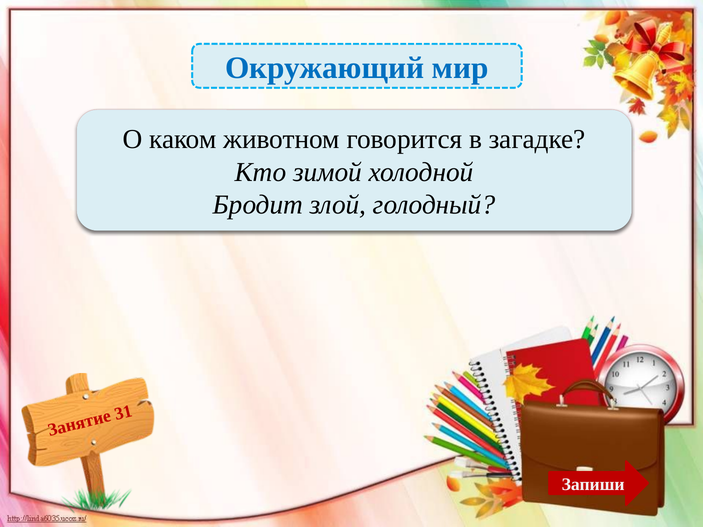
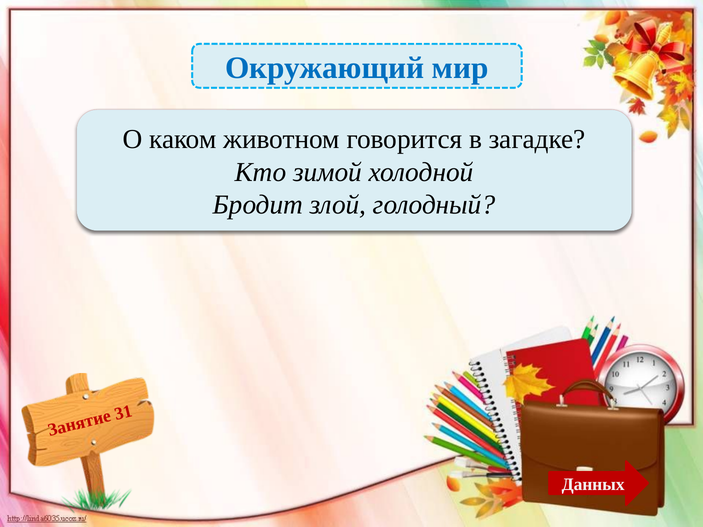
Запиши: Запиши -> Данных (593, 485)
